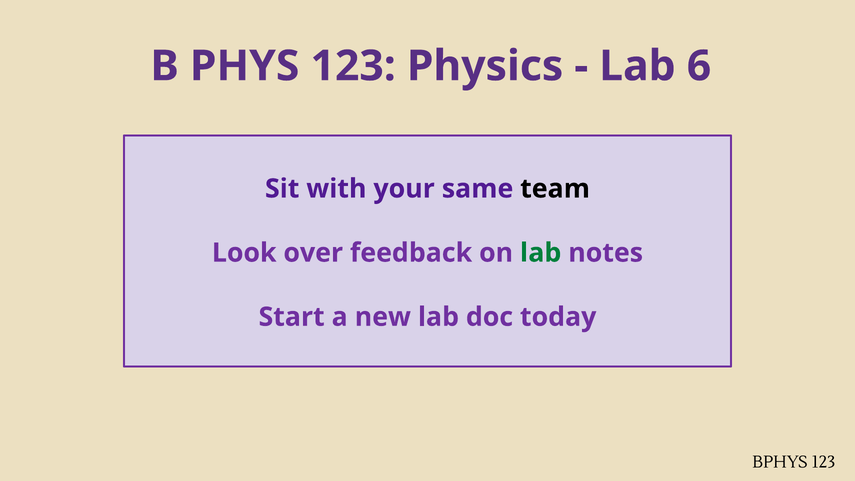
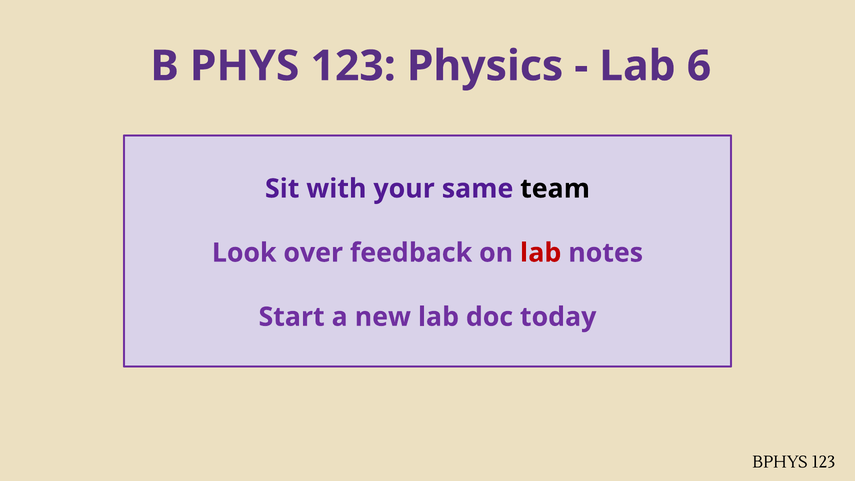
lab colour: green -> red (541, 253)
